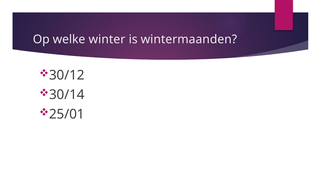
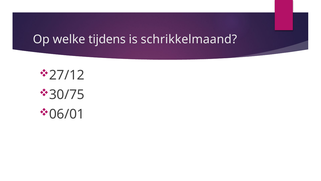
winter: winter -> tijdens (107, 39)
wintermaanden: wintermaanden -> schrikkelmaand (189, 39)
30/12: 30/12 -> 27/12 (67, 75)
30/14: 30/14 -> 30/75 (67, 95)
25/01: 25/01 -> 06/01 (67, 114)
